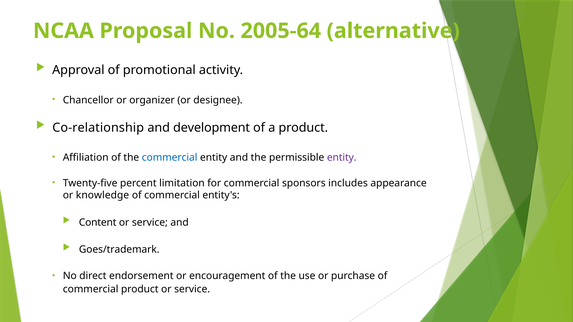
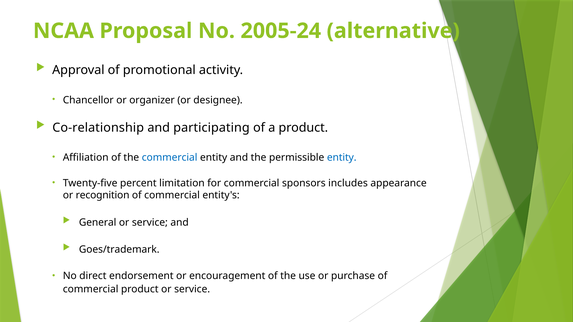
2005-64: 2005-64 -> 2005-24 (281, 31)
development: development -> participating (211, 128)
entity colour: purple -> blue (342, 158)
knowledge: knowledge -> recognition (103, 195)
Content: Content -> General (98, 223)
